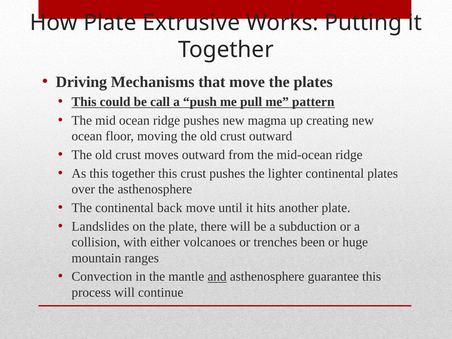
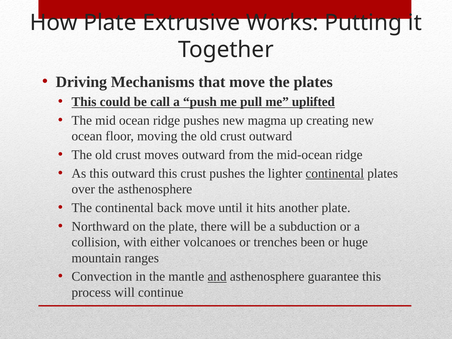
pattern: pattern -> uplifted (313, 102)
this together: together -> outward (133, 173)
continental underline: none -> present (335, 173)
Landslides: Landslides -> Northward (100, 226)
